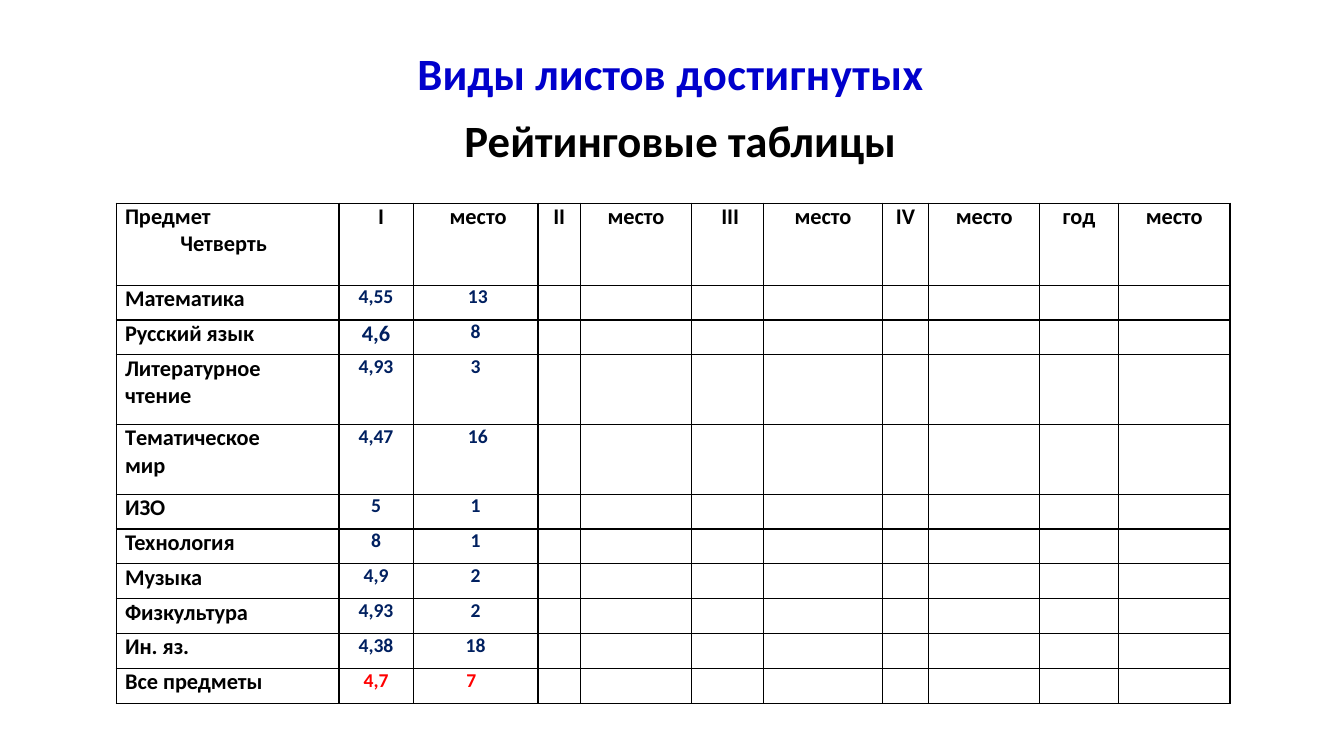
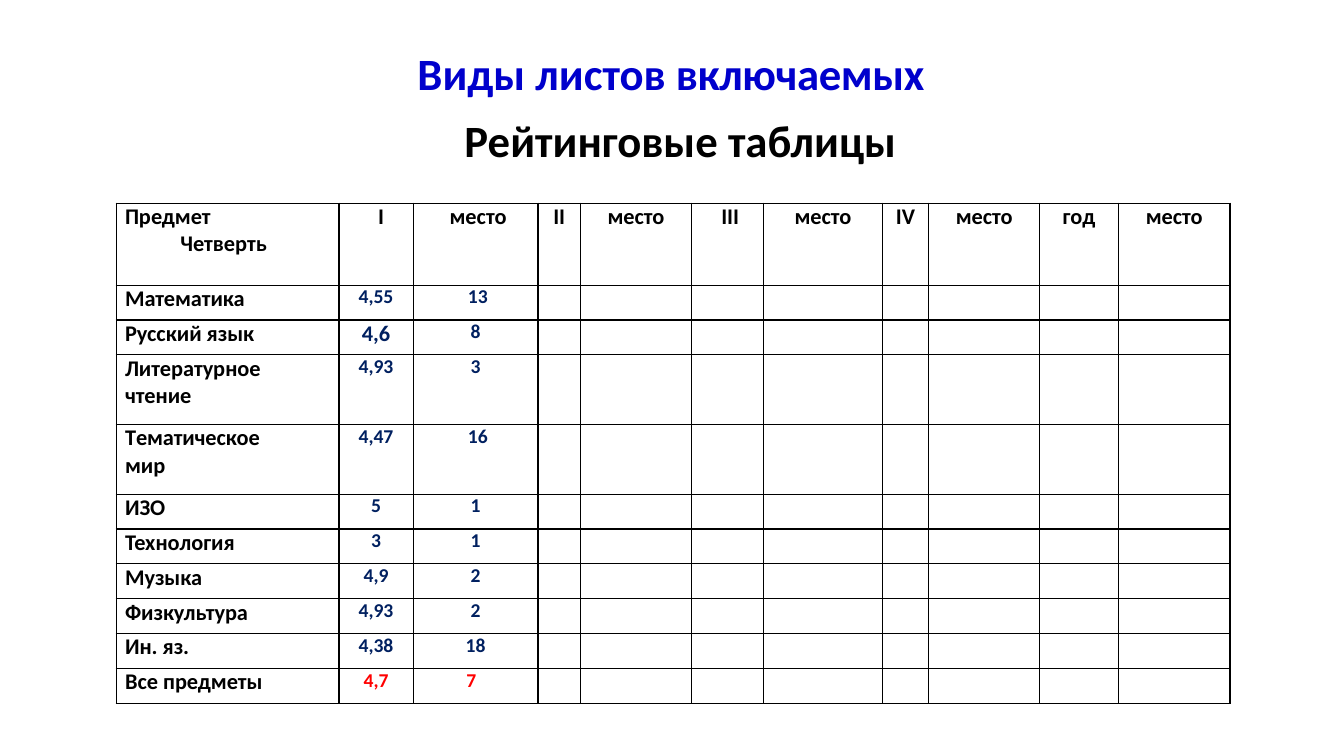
достигнутых: достигнутых -> включаемых (800, 75)
Технология 8: 8 -> 3 (376, 541)
